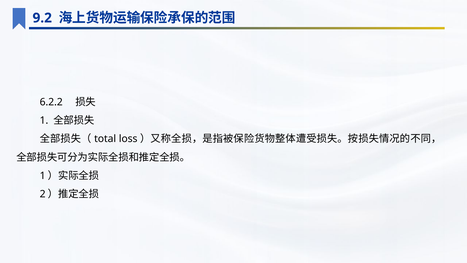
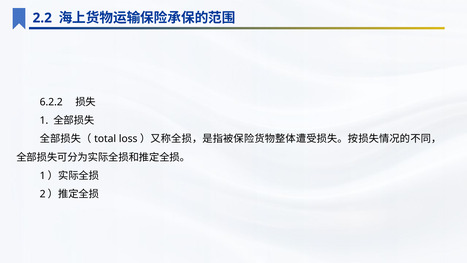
9.2: 9.2 -> 2.2 (42, 18)
